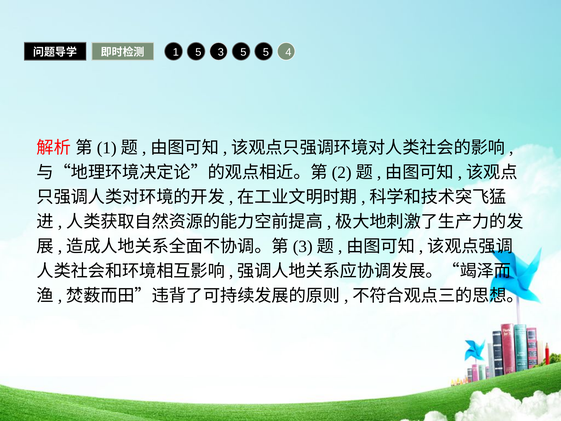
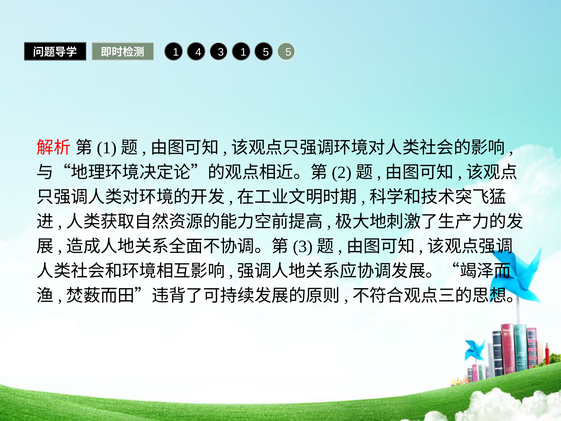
1 5: 5 -> 4 (198, 52)
3 5: 5 -> 1 (243, 52)
5 4: 4 -> 5 (288, 52)
